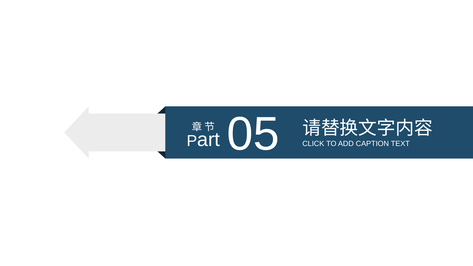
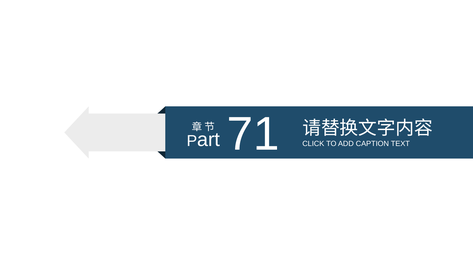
05: 05 -> 71 (253, 134)
